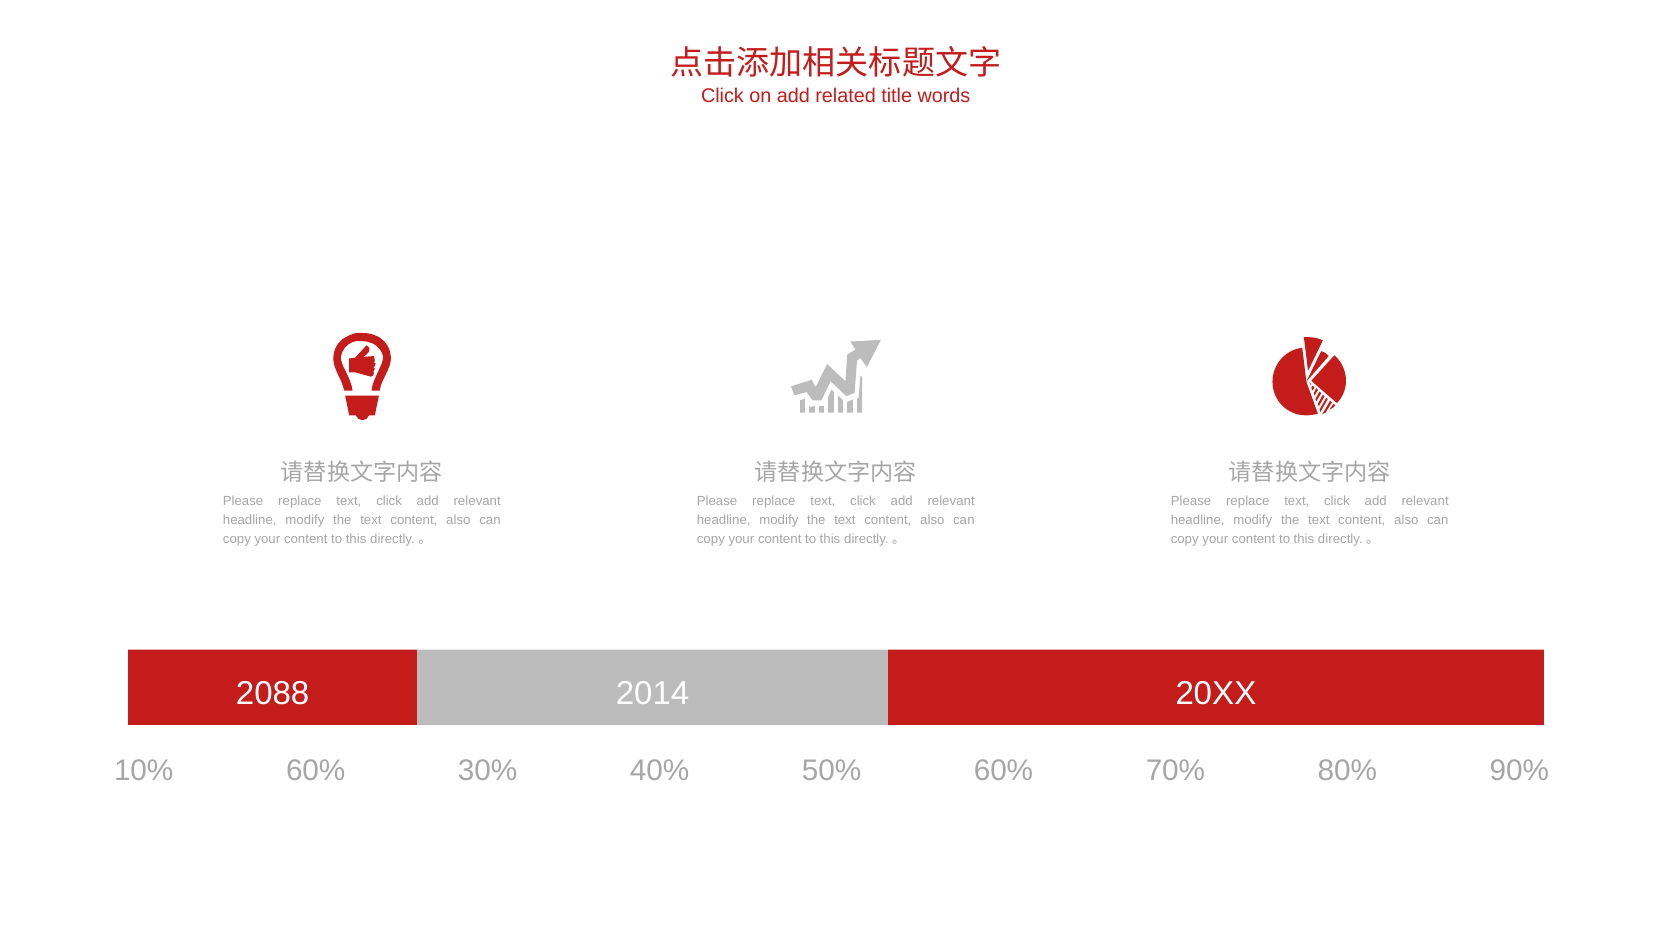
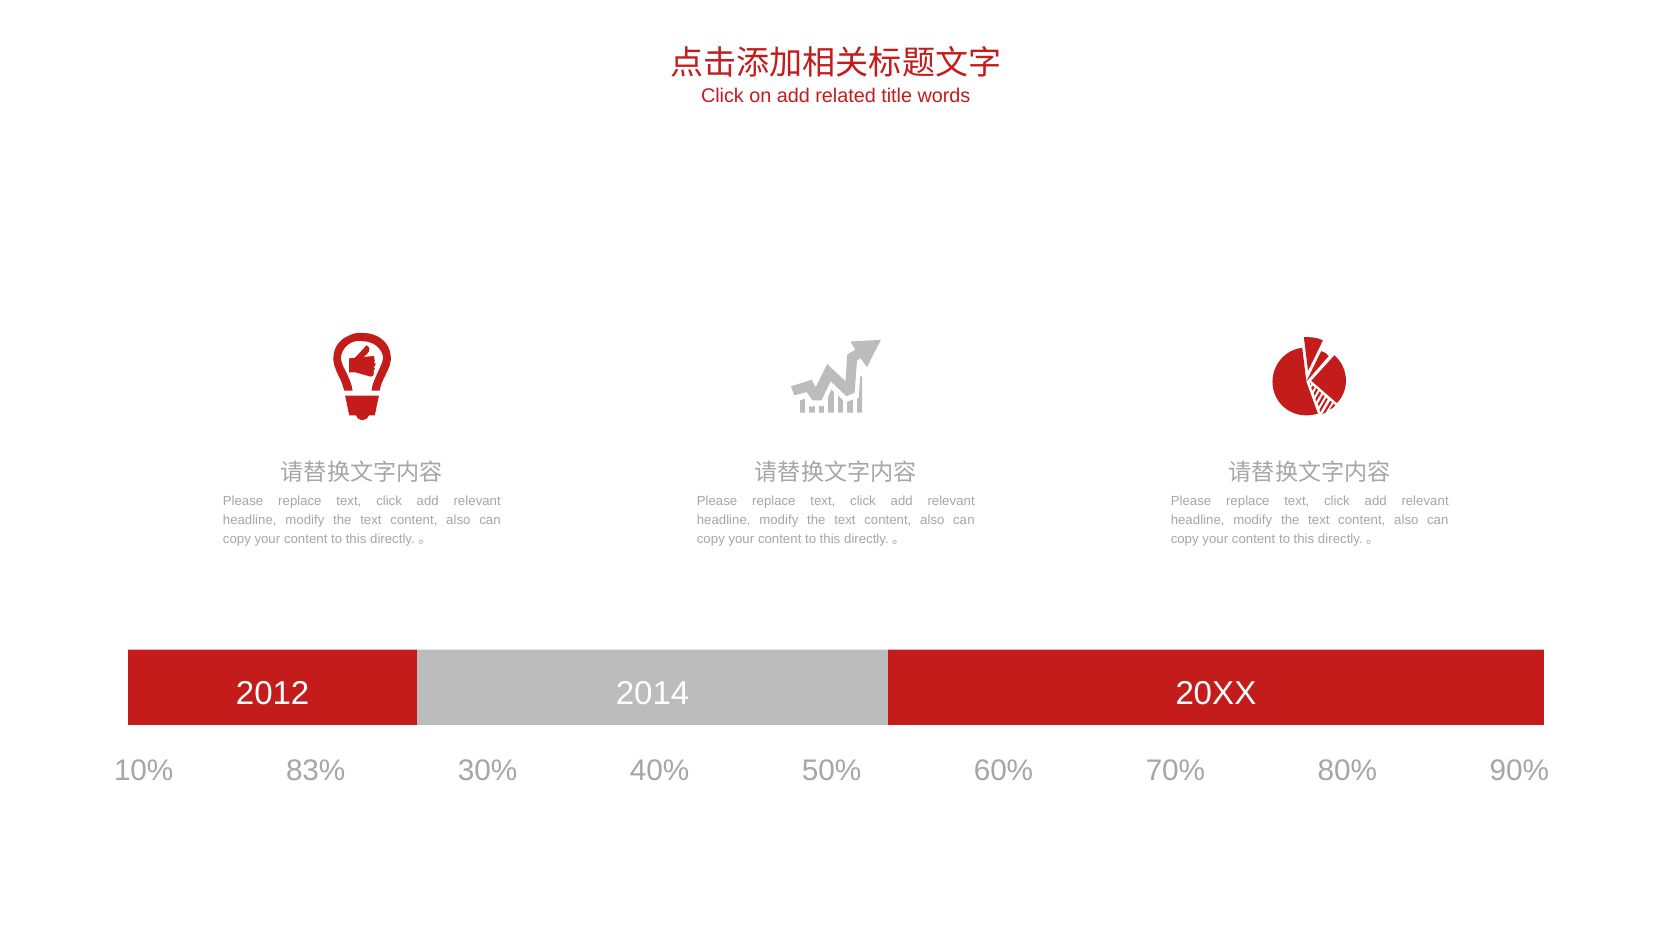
2088: 2088 -> 2012 (273, 693)
10% 60%: 60% -> 83% (316, 770)
